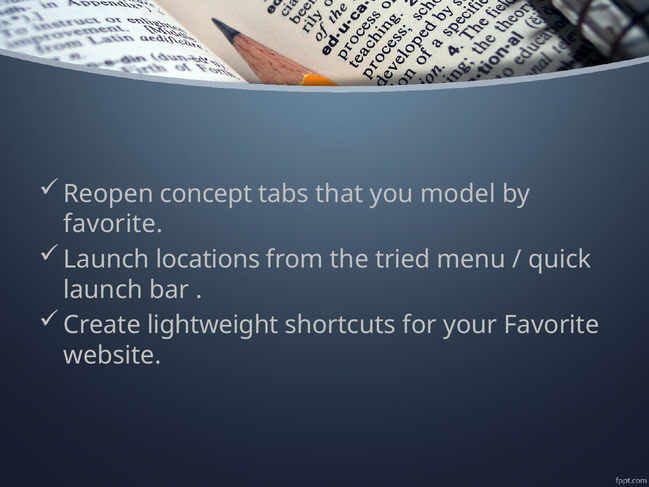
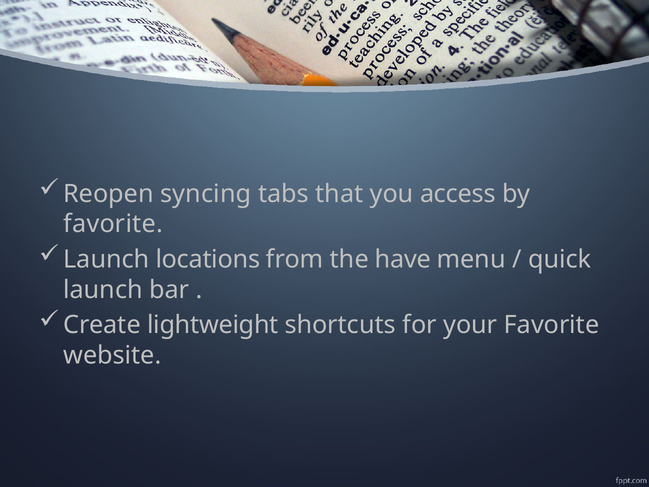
concept: concept -> syncing (206, 194)
model: model -> access (458, 194)
tried: tried -> have (403, 259)
